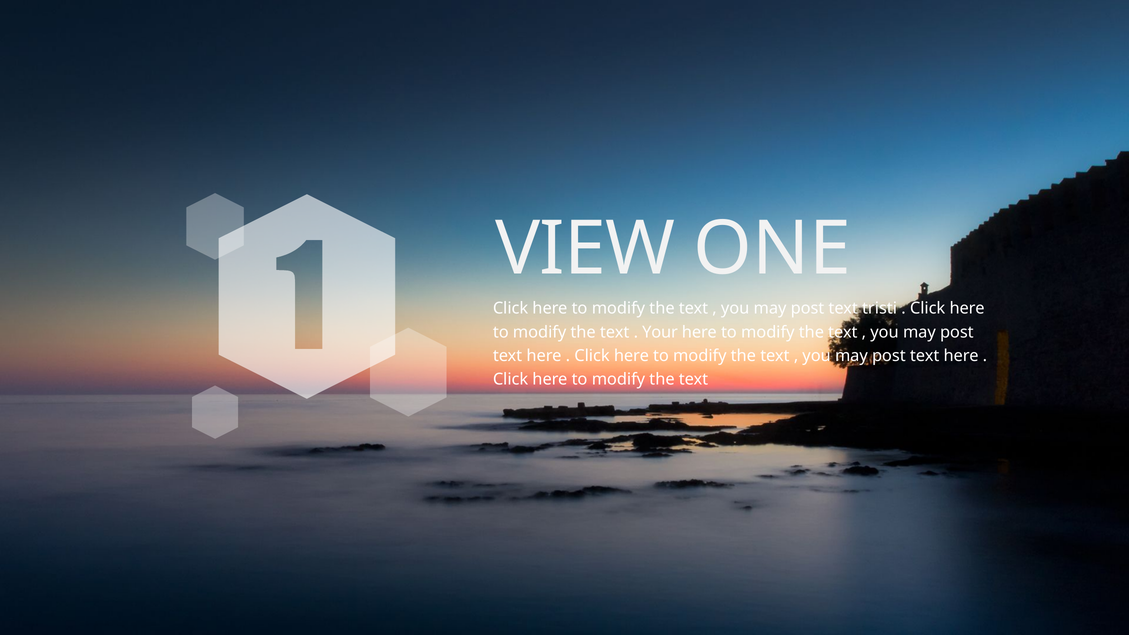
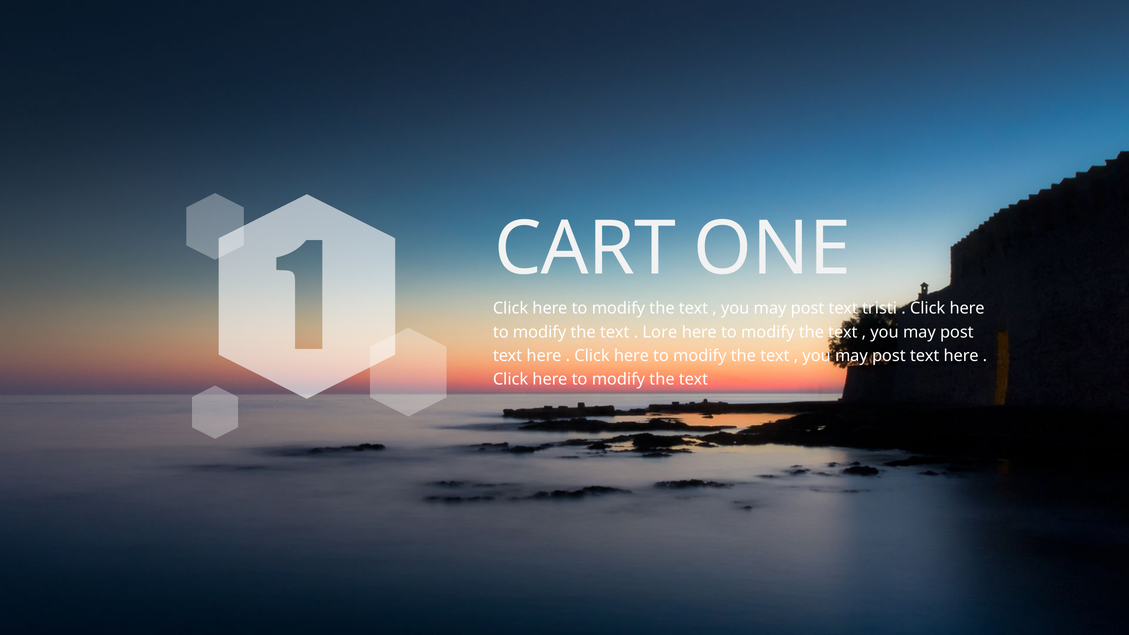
VIEW: VIEW -> CART (585, 249)
Your: Your -> Lore (660, 332)
